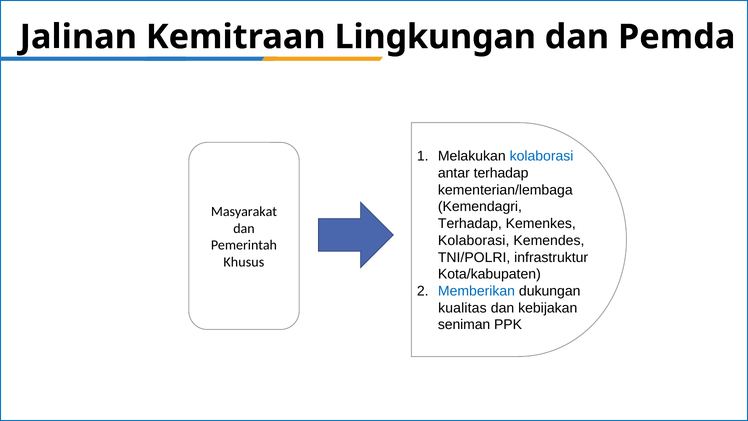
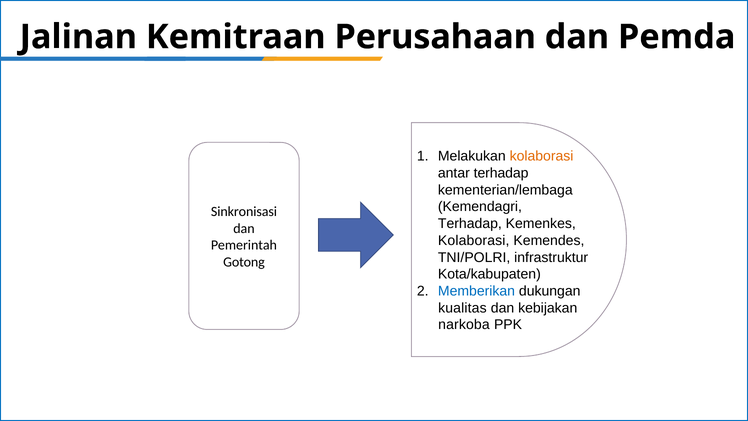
Lingkungan: Lingkungan -> Perusahaan (435, 37)
kolaborasi colour: blue -> orange (542, 156)
Masyarakat: Masyarakat -> Sinkronisasi (244, 212)
Khusus: Khusus -> Gotong (244, 262)
seniman: seniman -> narkoba (464, 325)
